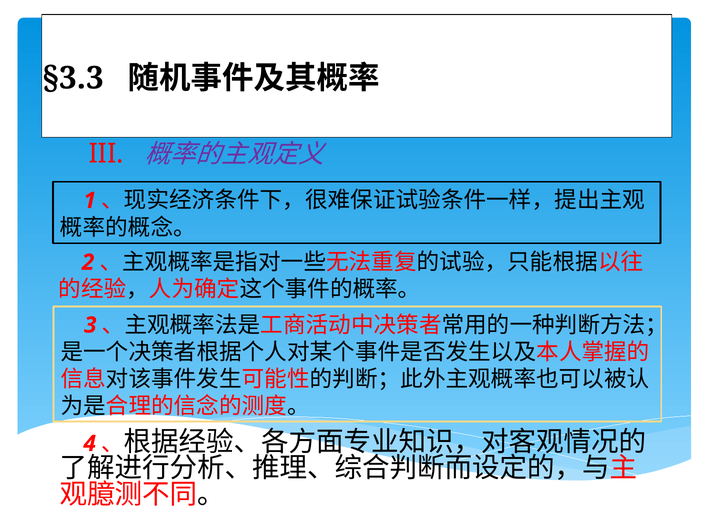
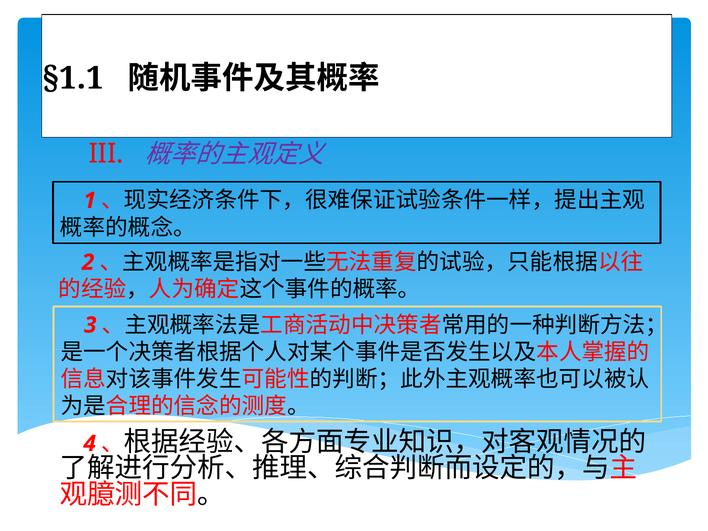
§3.3: §3.3 -> §1.1 (73, 78)
